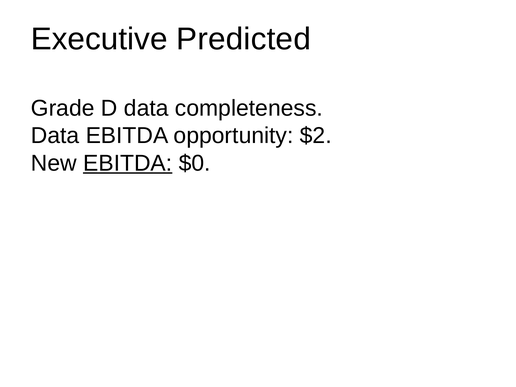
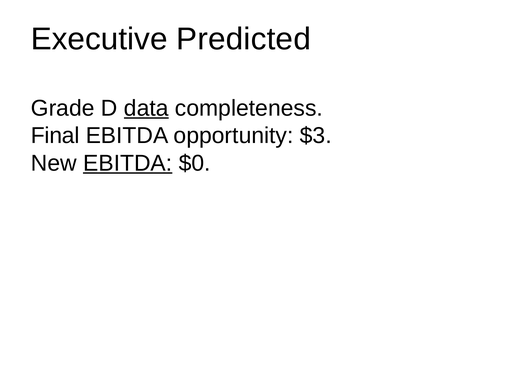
data underline: none -> present (146, 108)
Data: Data -> Final (55, 136)
$2: $2 -> $3 (316, 136)
